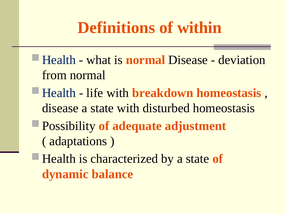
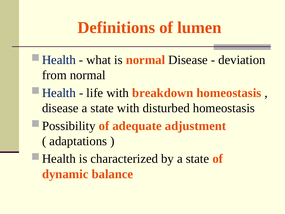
within: within -> lumen (199, 28)
